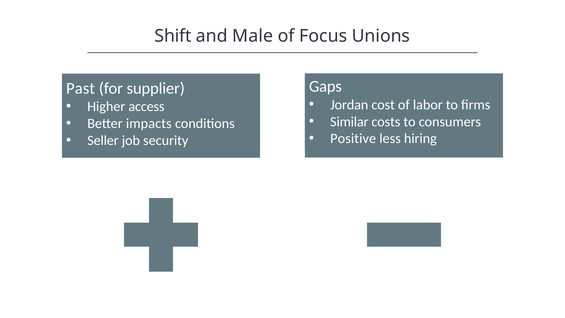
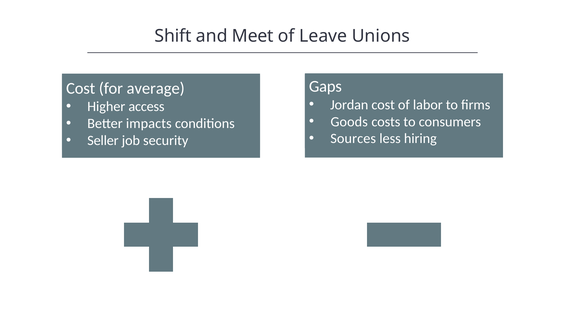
Male: Male -> Meet (253, 36)
Focus: Focus -> Leave (323, 36)
Past: Past -> Cost (81, 88)
supplier: supplier -> average (156, 88)
Similar: Similar -> Goods (349, 122)
Positive: Positive -> Sources (353, 139)
